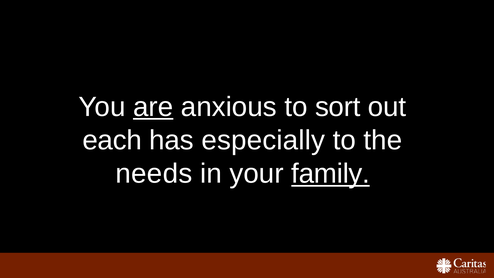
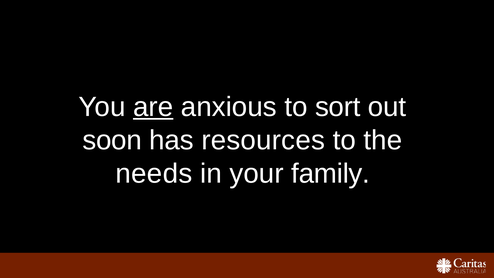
each: each -> soon (112, 140)
especially: especially -> resources (263, 140)
family underline: present -> none (331, 174)
